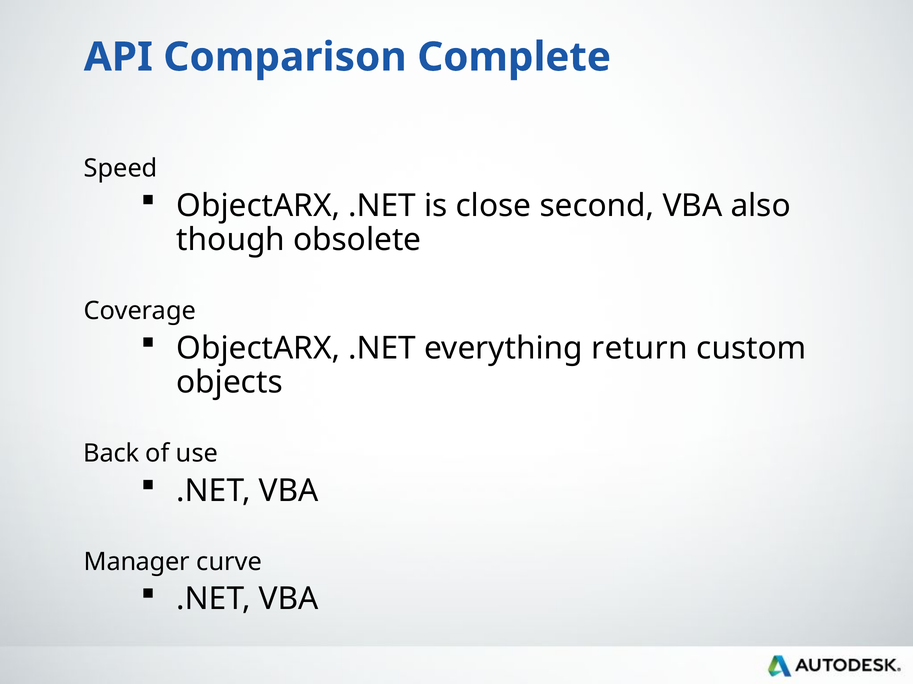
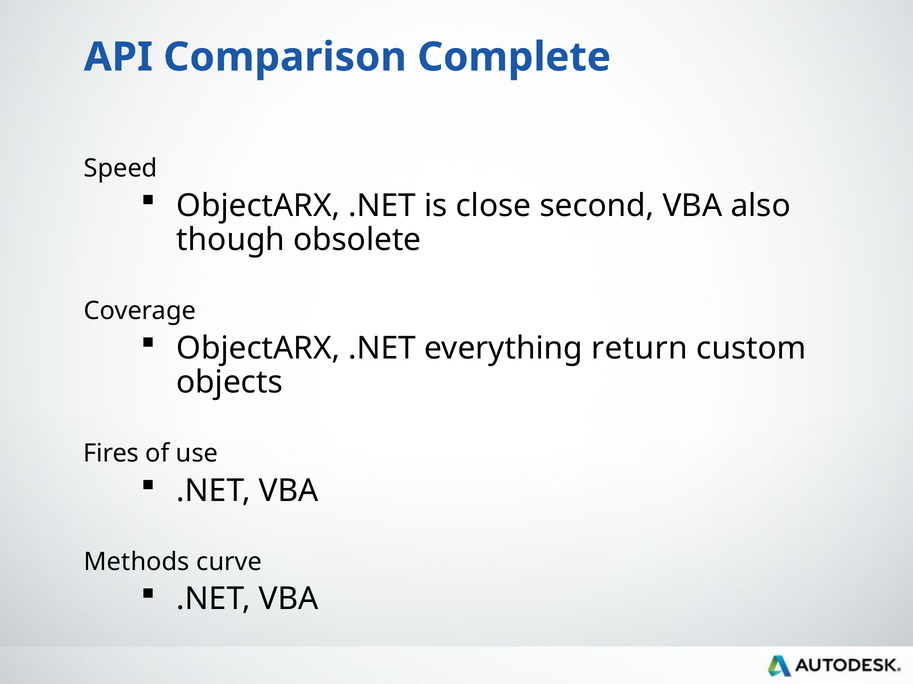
Back: Back -> Fires (111, 454)
Manager: Manager -> Methods (137, 563)
